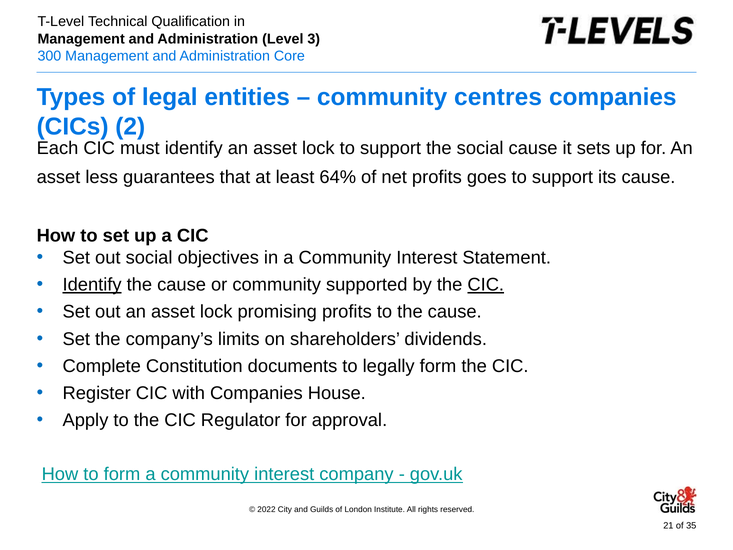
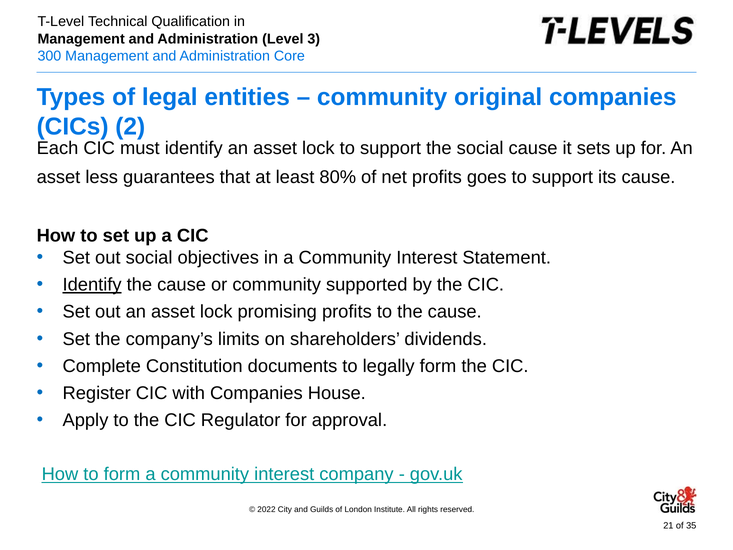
centres: centres -> original (498, 97)
64%: 64% -> 80% (338, 177)
CIC underline: present -> none (486, 285)
